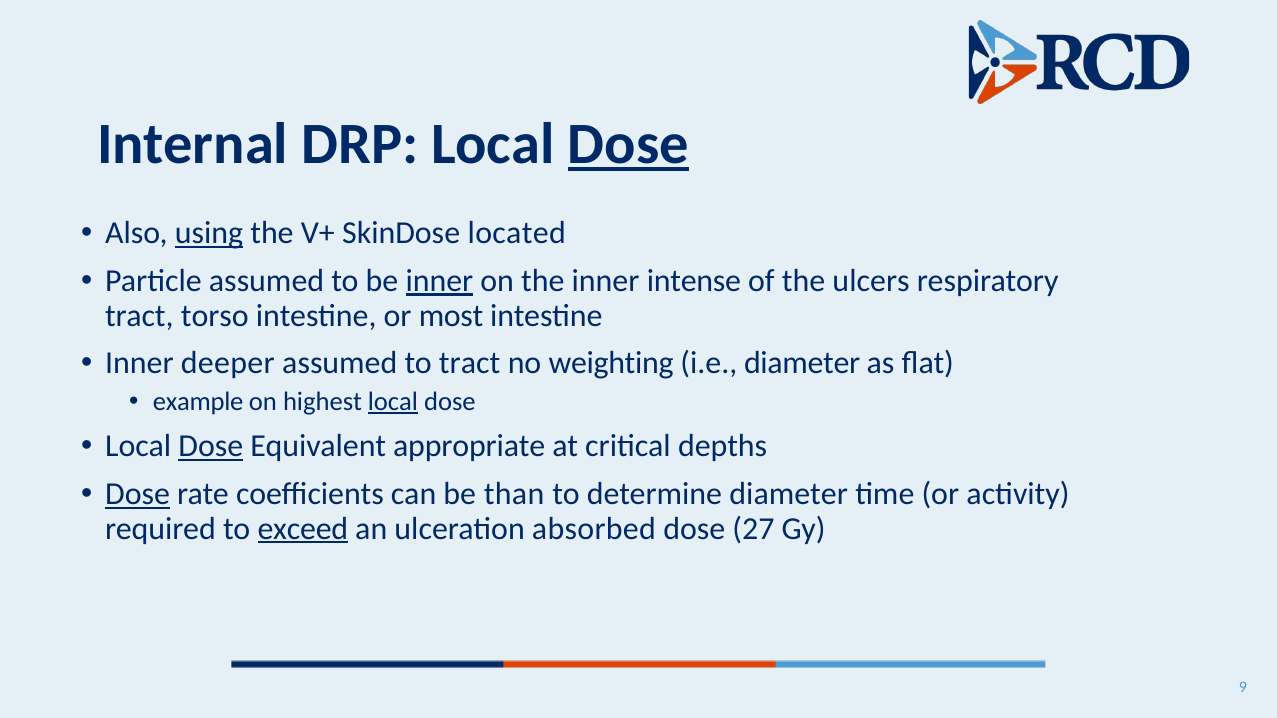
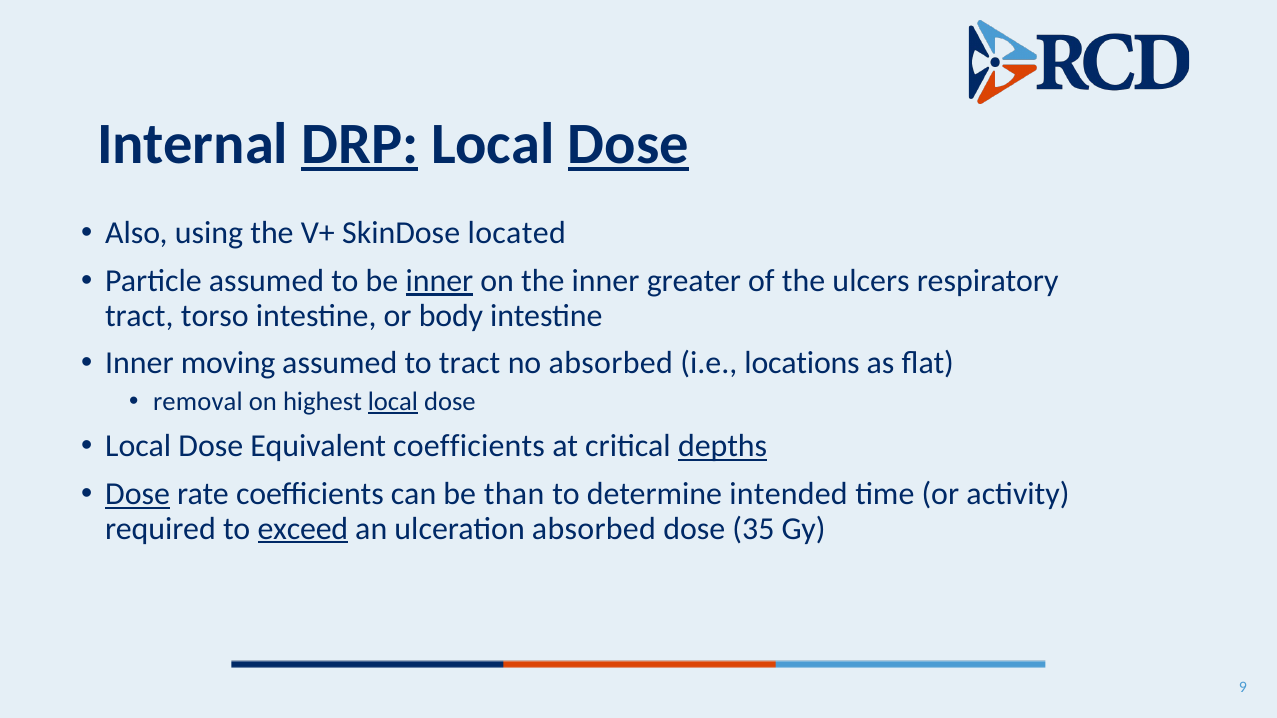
DRP underline: none -> present (360, 144)
using underline: present -> none (209, 233)
intense: intense -> greater (694, 281)
most: most -> body (451, 316)
deeper: deeper -> moving (228, 363)
no weighting: weighting -> absorbed (611, 363)
i.e diameter: diameter -> locations (802, 363)
example: example -> removal (198, 402)
Dose underline: present -> none (211, 447)
Equivalent appropriate: appropriate -> coefficients (469, 447)
depths underline: none -> present (723, 447)
determine diameter: diameter -> intended (789, 494)
27: 27 -> 35 (753, 529)
